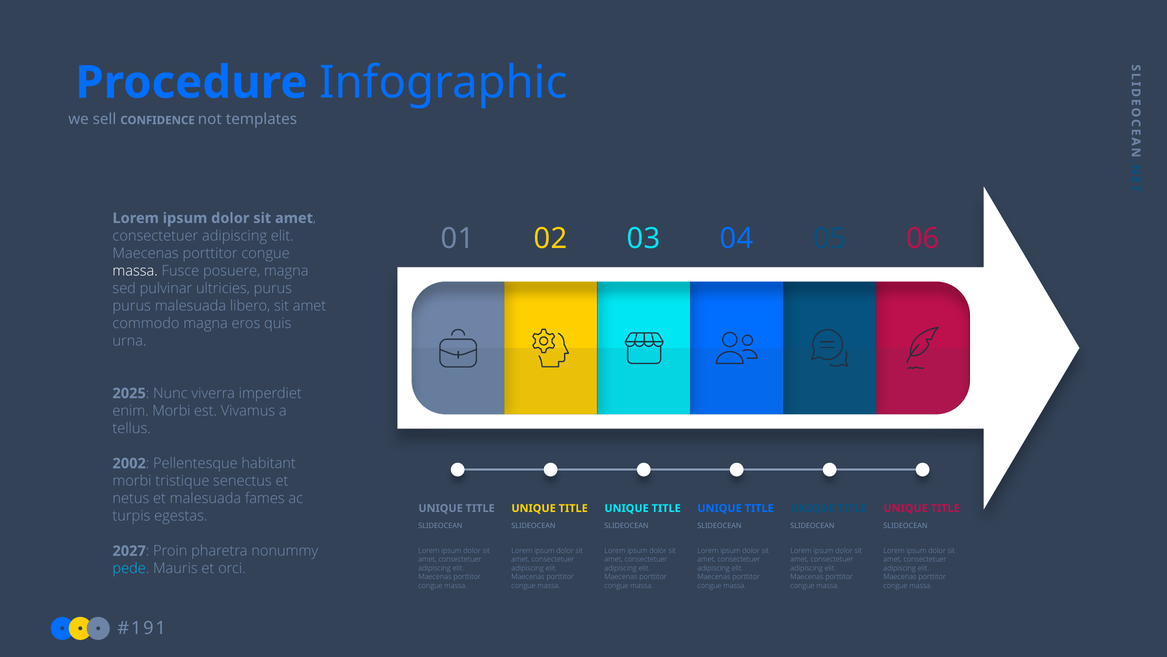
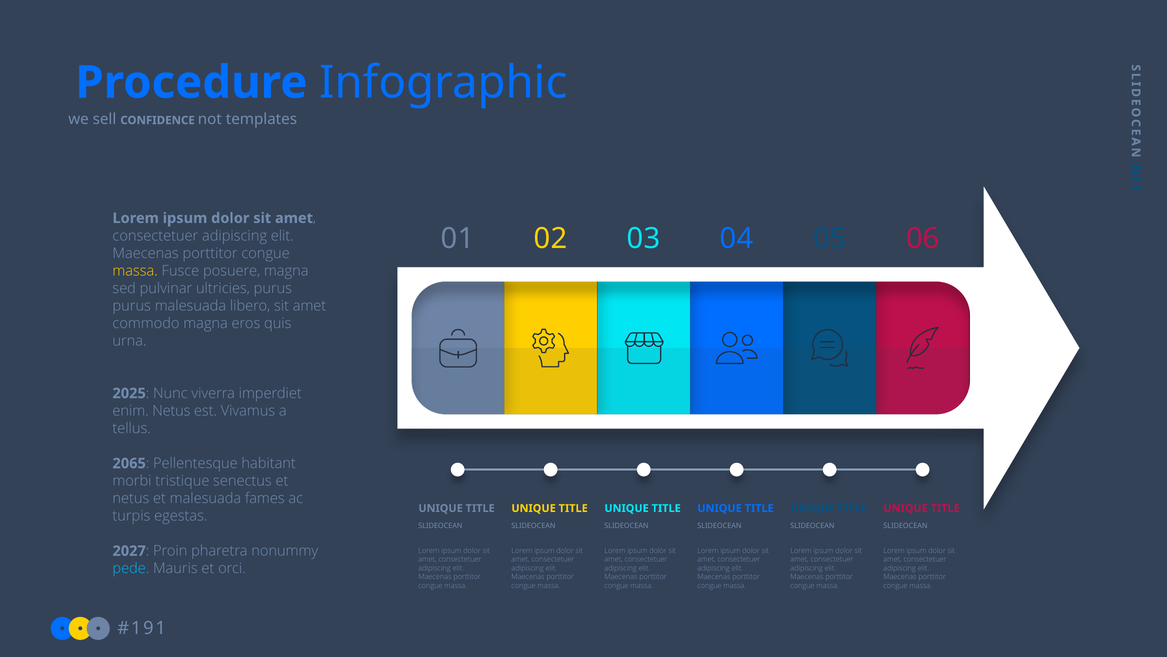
massa colour: white -> yellow (135, 270)
enim Morbi: Morbi -> Netus (171, 411)
2002: 2002 -> 2065 (129, 463)
